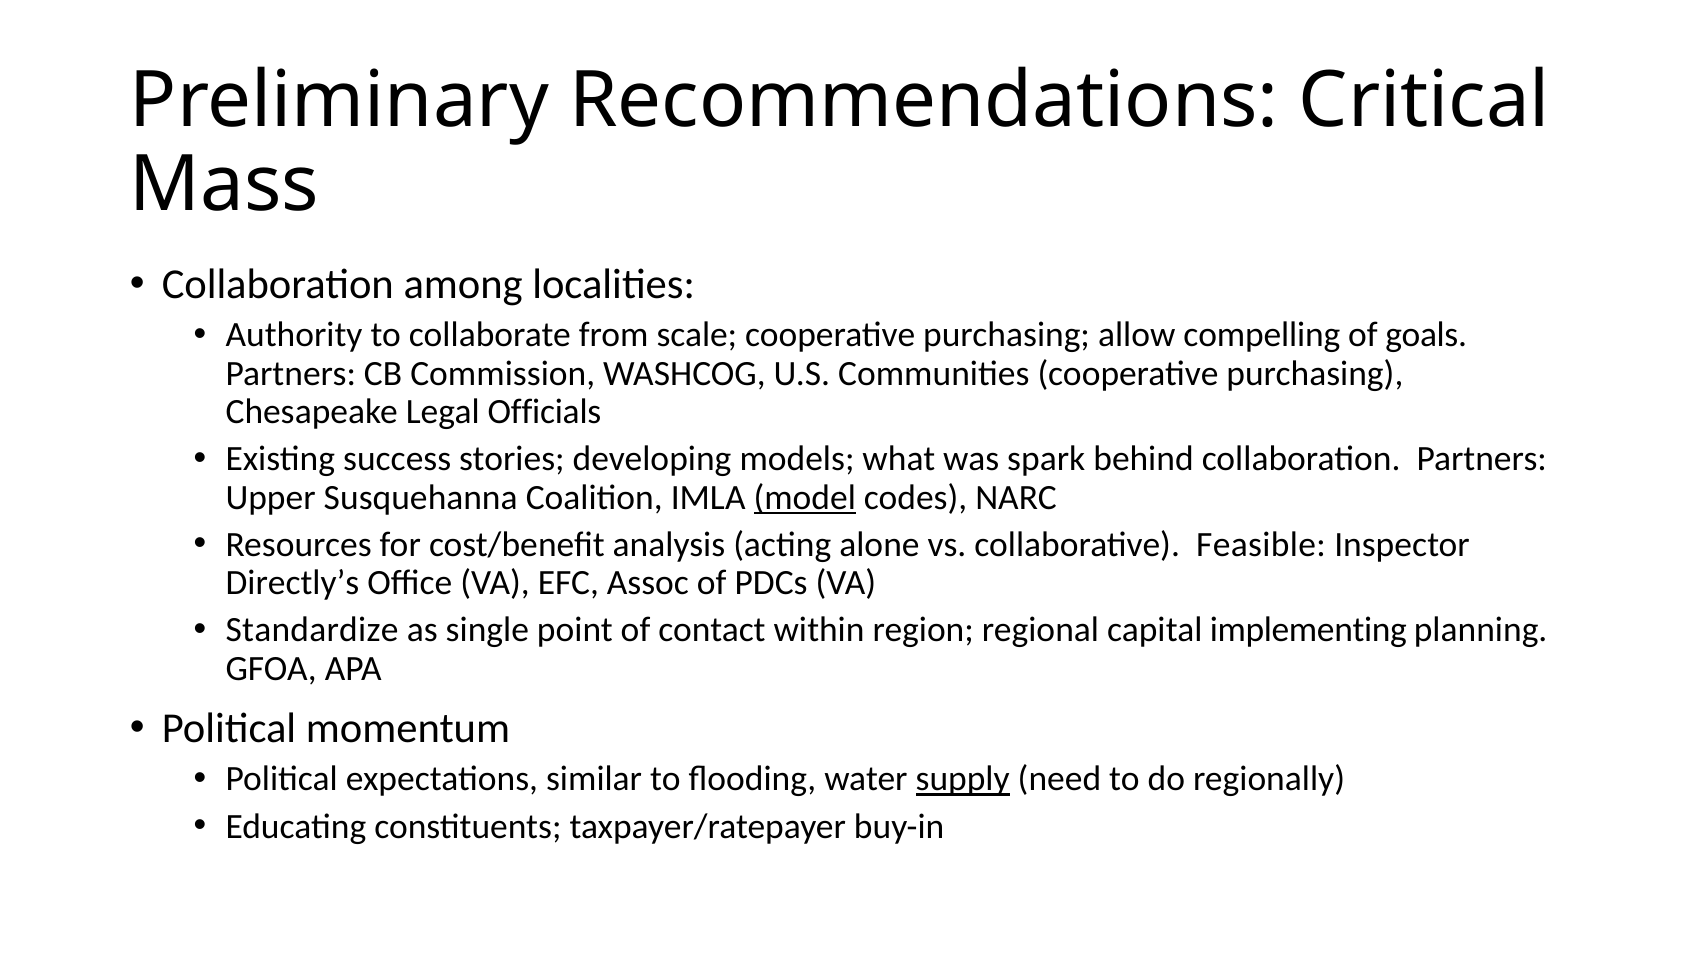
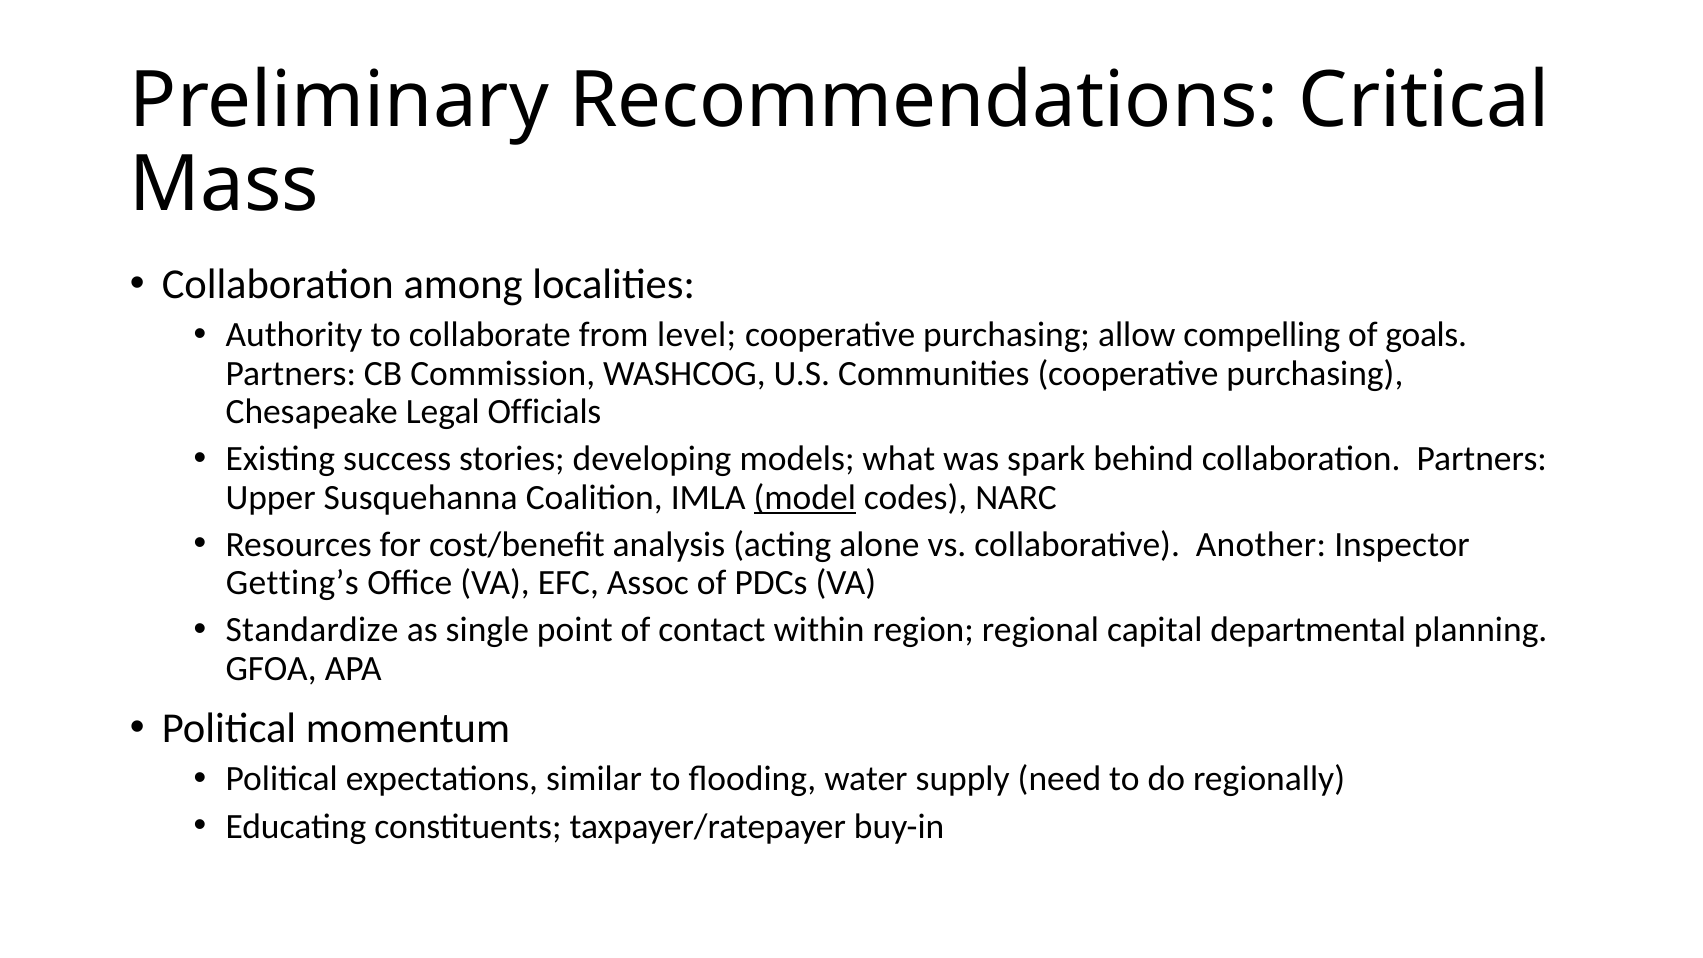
scale: scale -> level (697, 335)
Feasible: Feasible -> Another (1261, 544)
Directly’s: Directly’s -> Getting’s (292, 583)
implementing: implementing -> departmental (1308, 630)
supply underline: present -> none (963, 779)
